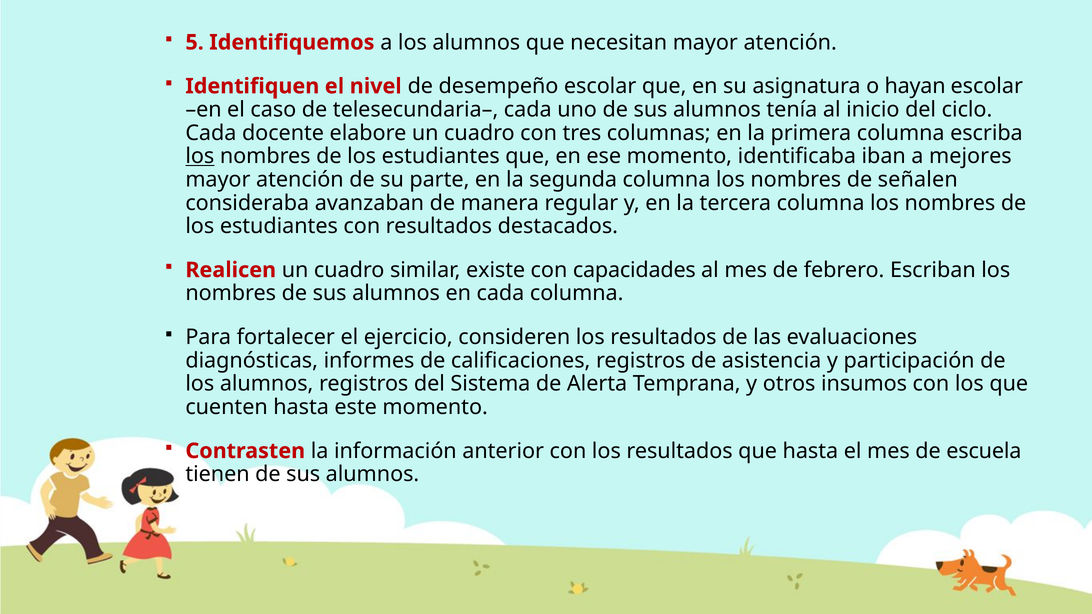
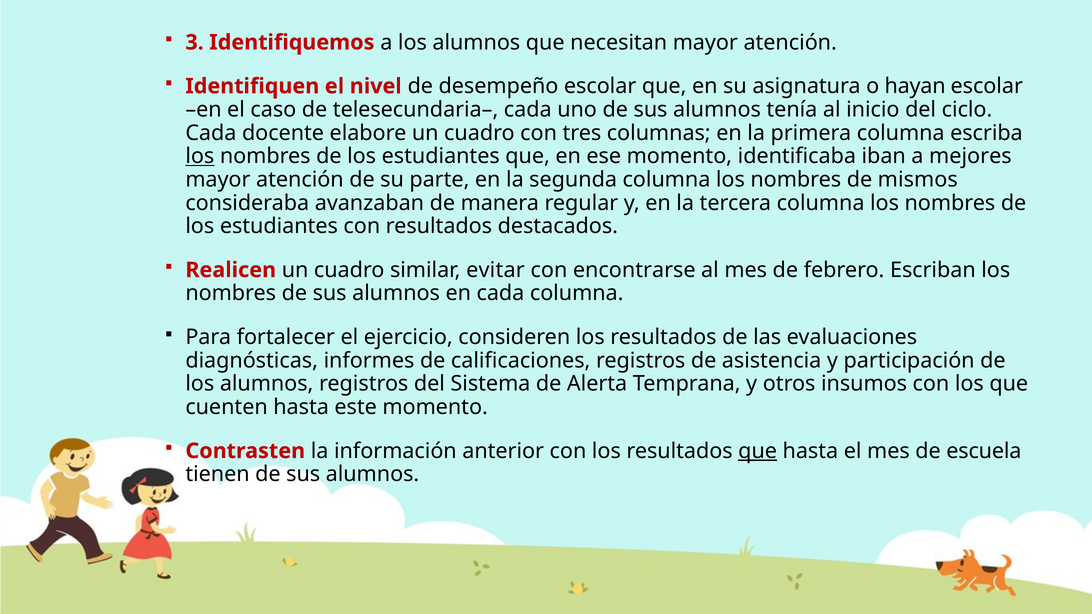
5: 5 -> 3 (195, 42)
señalen: señalen -> mismos (918, 180)
existe: existe -> evitar (495, 270)
capacidades: capacidades -> encontrarse (634, 270)
que underline: none -> present (758, 451)
